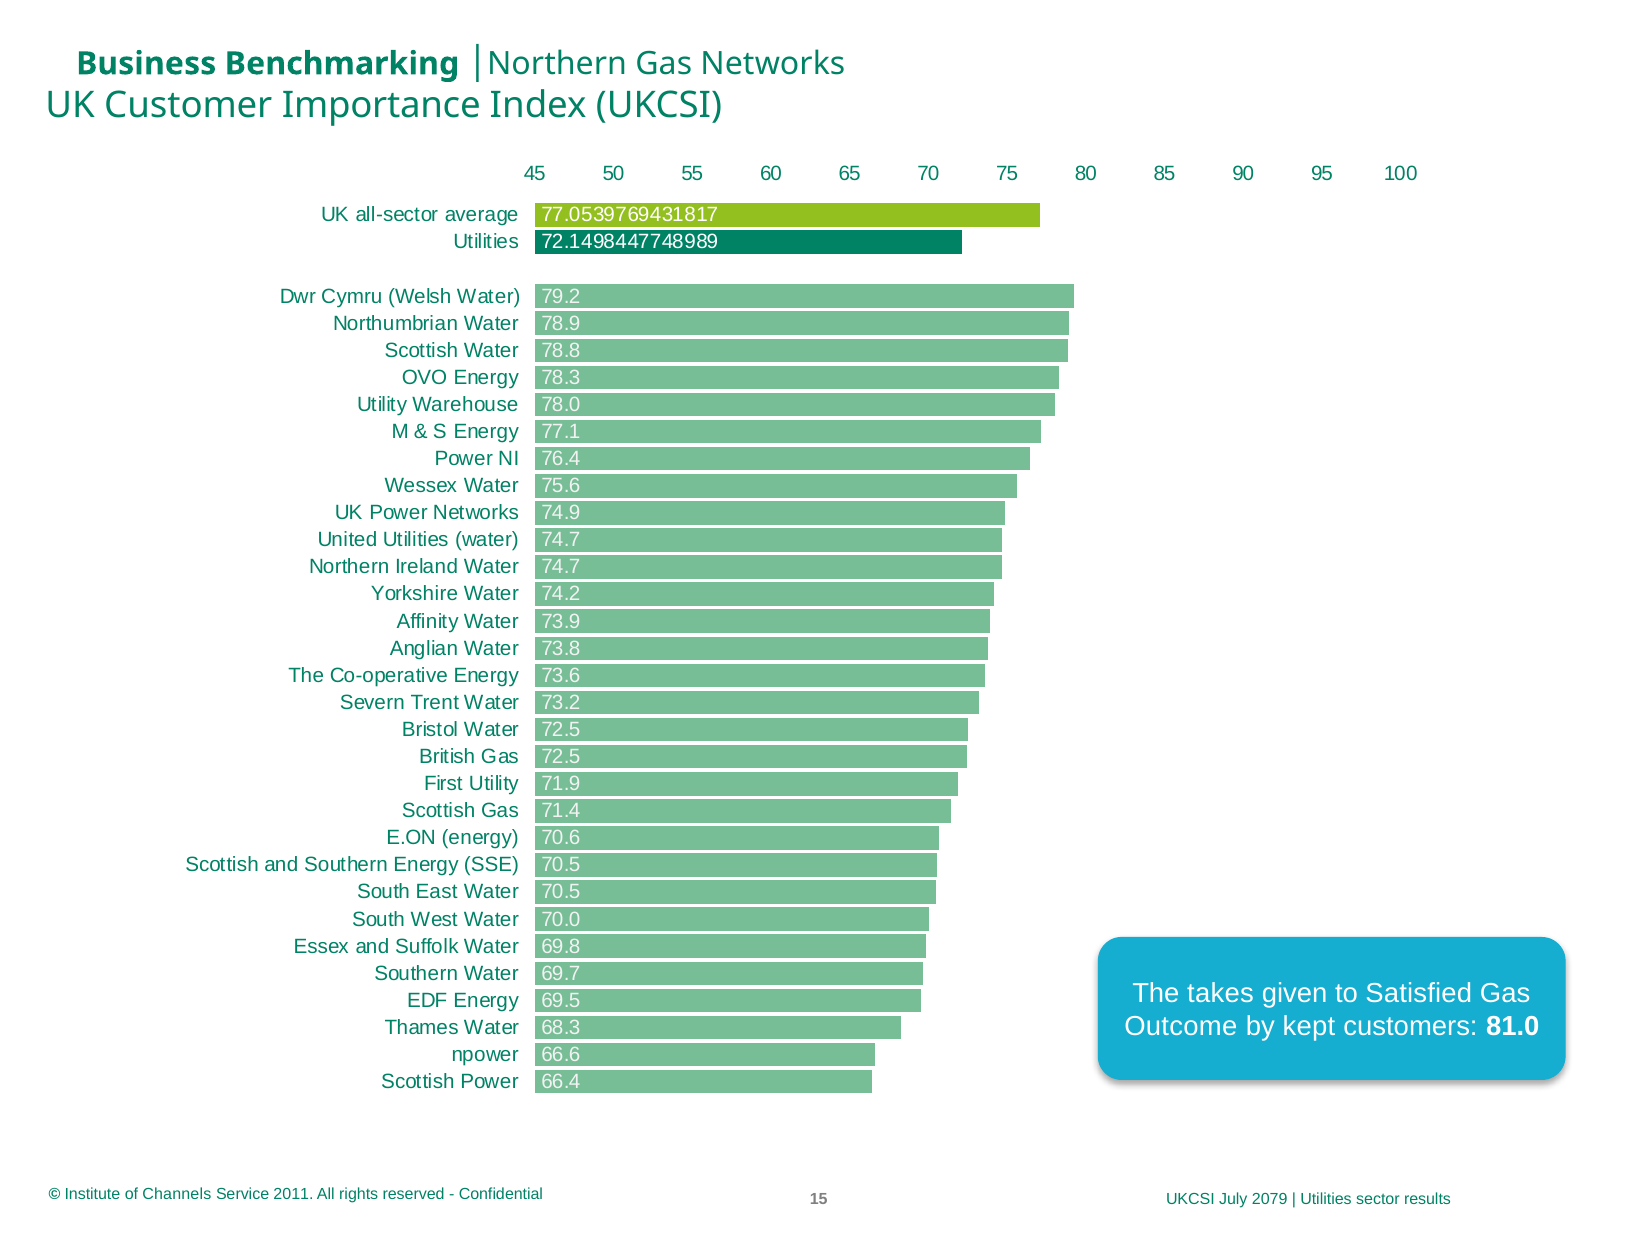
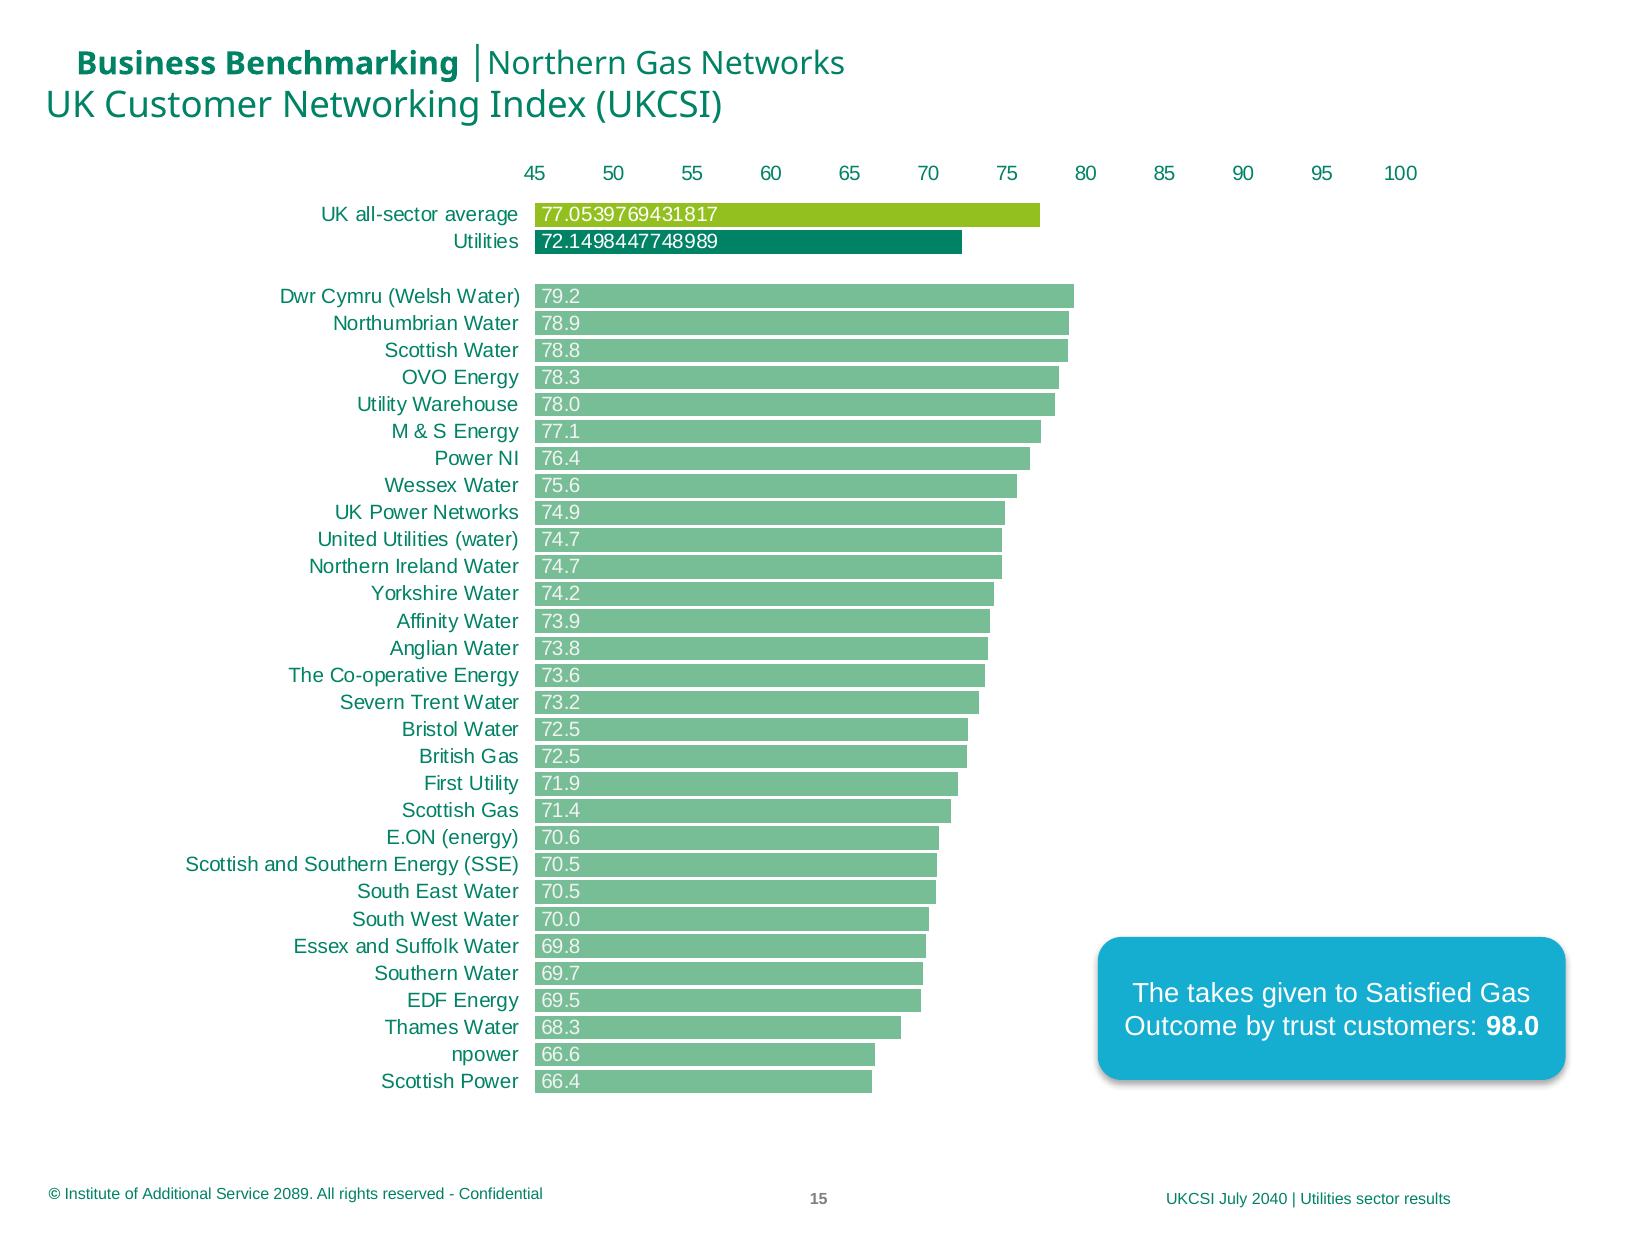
Importance: Importance -> Networking (381, 106)
kept: kept -> trust (1309, 1026)
81.0: 81.0 -> 98.0 (1513, 1026)
Channels: Channels -> Additional (177, 1194)
2011: 2011 -> 2089 (293, 1194)
2079: 2079 -> 2040 (1270, 1199)
